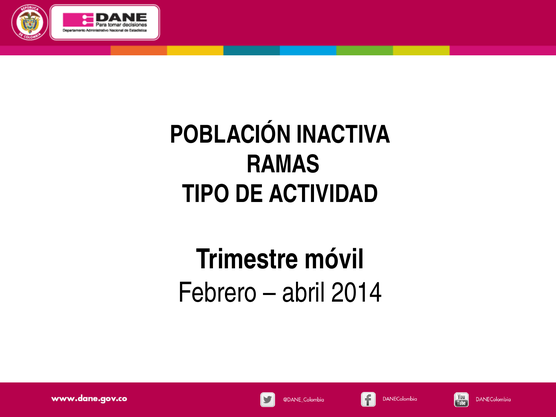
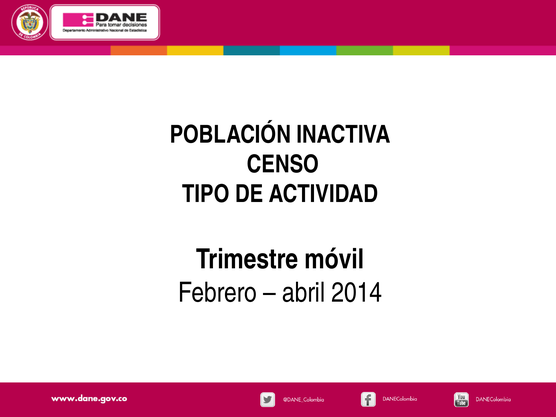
RAMAS: RAMAS -> CENSO (283, 164)
